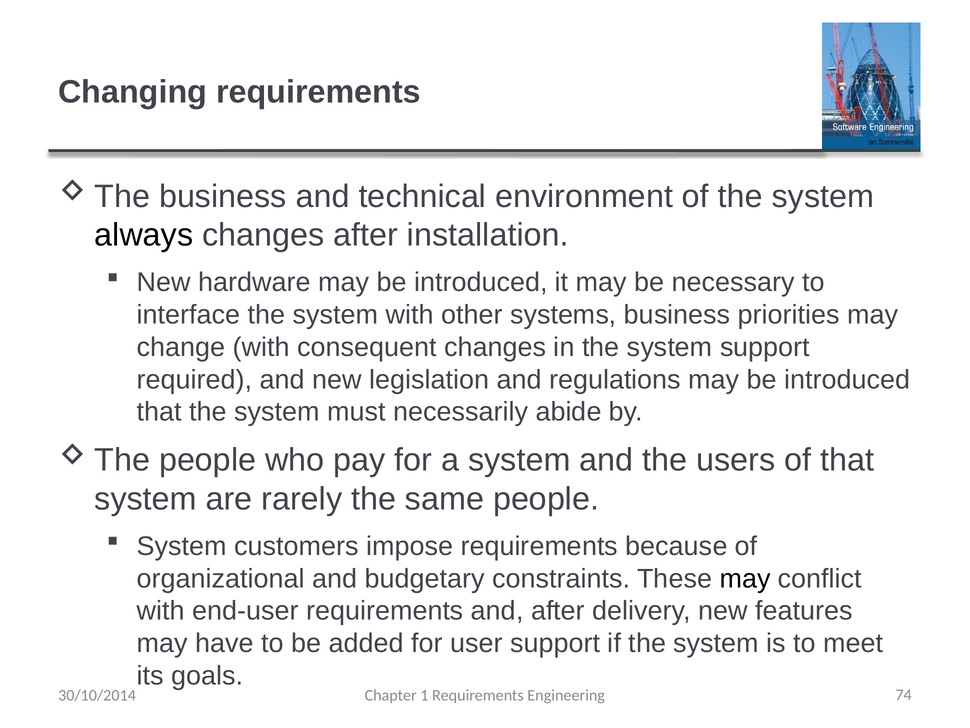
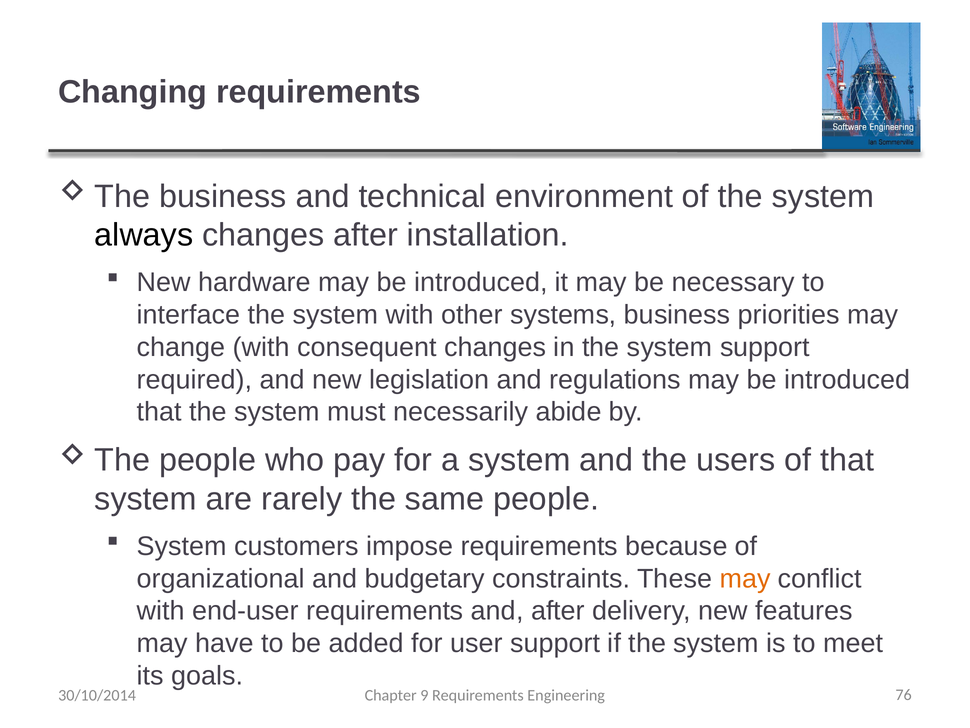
may colour: black -> orange (745, 578)
1: 1 -> 9 (424, 695)
74: 74 -> 76 (904, 695)
